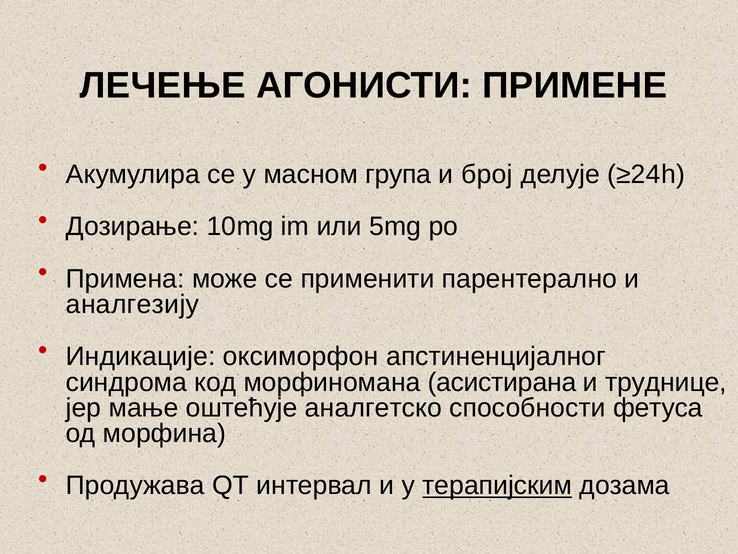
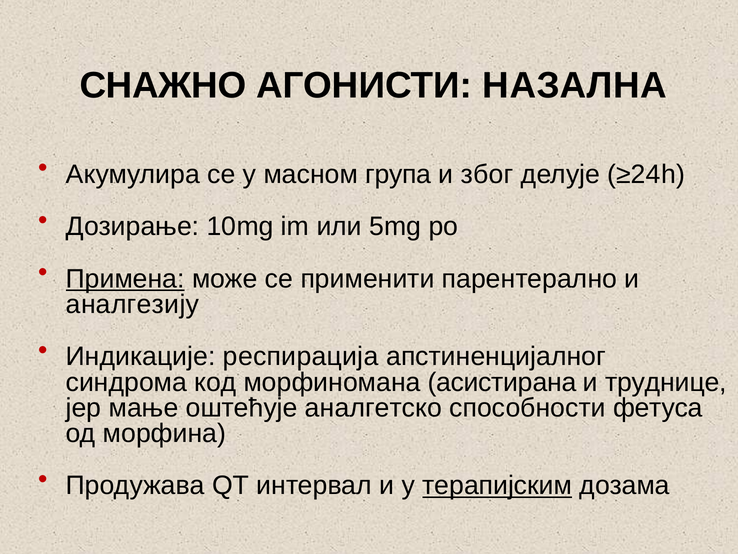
ЛЕЧЕЊЕ: ЛЕЧЕЊЕ -> СНАЖНО (163, 86)
ПРИМЕНЕ: ПРИМЕНЕ -> НАЗАЛНА (575, 86)
број: број -> због (487, 174)
Примена underline: none -> present (125, 279)
оксиморфон: оксиморфон -> респирација (301, 356)
